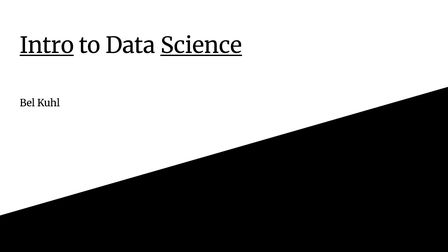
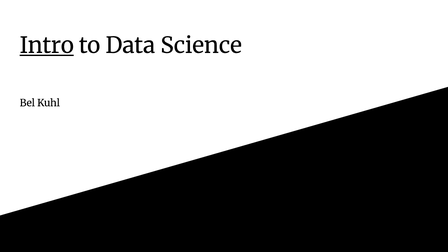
Science underline: present -> none (201, 46)
